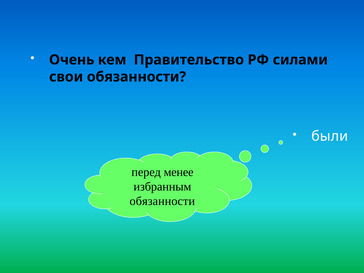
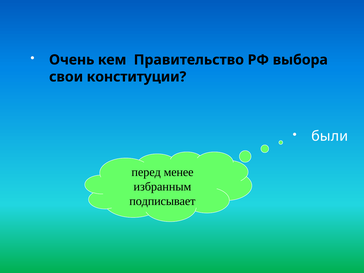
силами: силами -> выбора (300, 60)
свои обязанности: обязанности -> конституции (136, 77)
обязанности: обязанности -> подписывает (162, 201)
